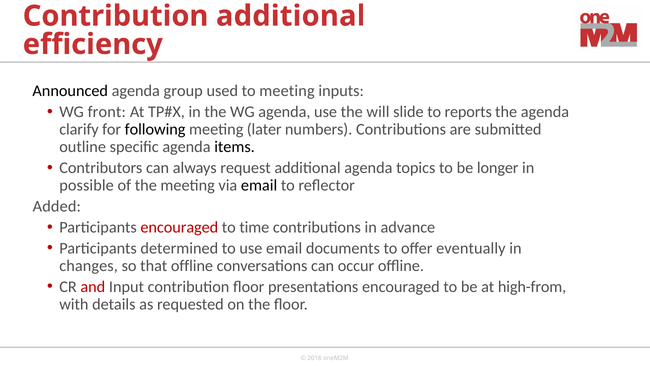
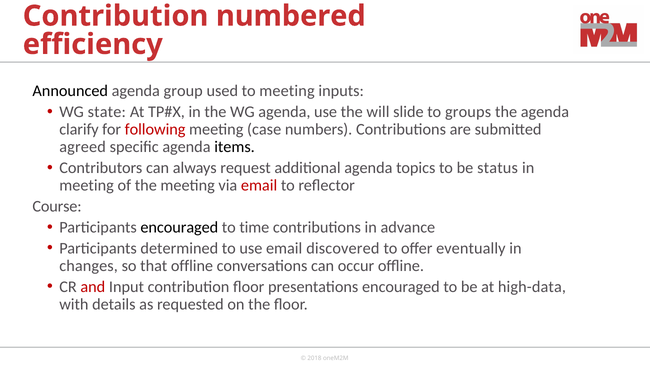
Contribution additional: additional -> numbered (291, 16)
front: front -> state (107, 112)
reports: reports -> groups (468, 112)
following colour: black -> red (155, 129)
later: later -> case (264, 129)
outline: outline -> agreed (83, 147)
longer: longer -> status (498, 168)
possible: possible -> meeting (87, 185)
email colour: black -> red (259, 185)
Added: Added -> Course (57, 206)
encouraged colour: red -> black (179, 227)
documents: documents -> discovered (343, 248)
high-from: high-from -> high-data (532, 286)
